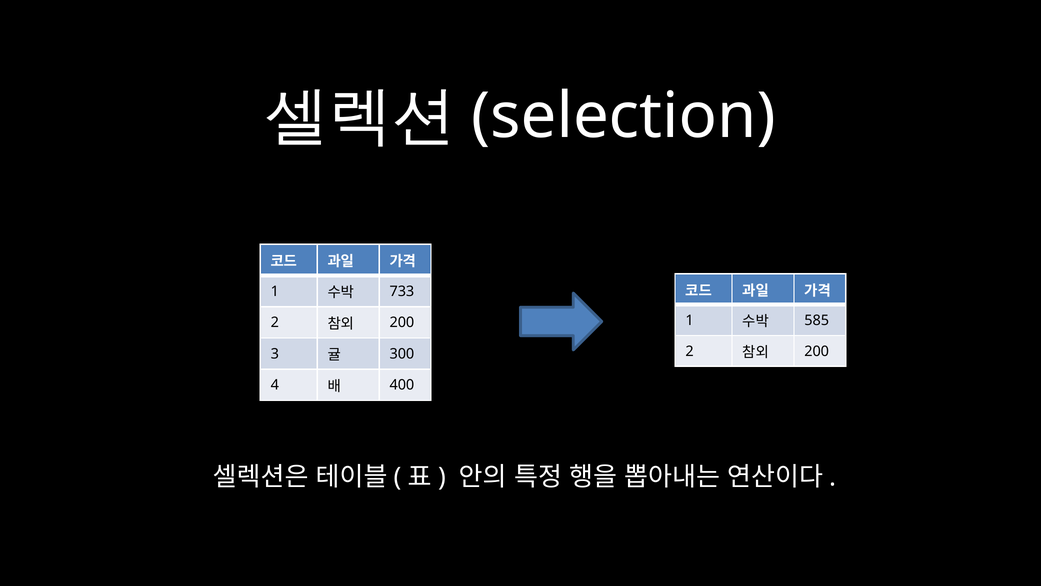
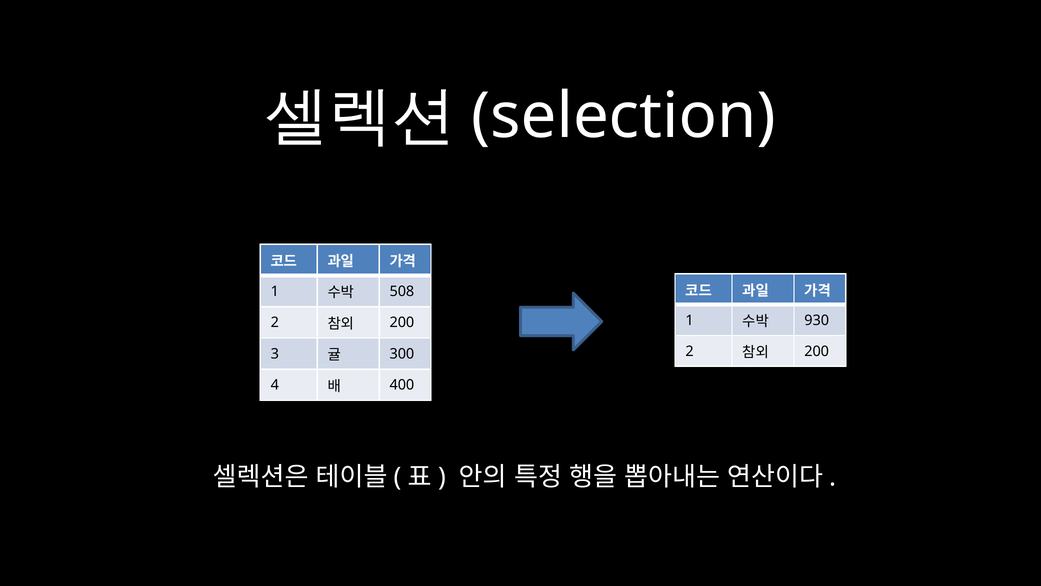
733: 733 -> 508 (402, 291)
585: 585 -> 930 (817, 320)
